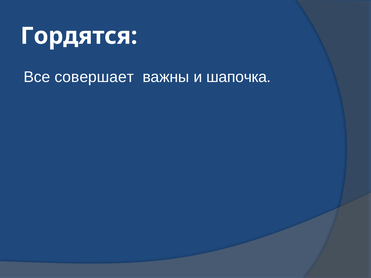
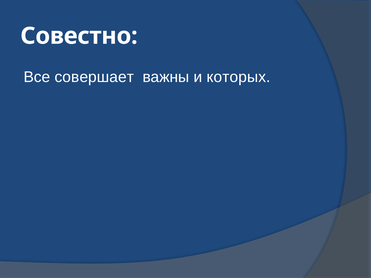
Гордятся: Гордятся -> Совестно (79, 36)
шапочка: шапочка -> которых (239, 77)
